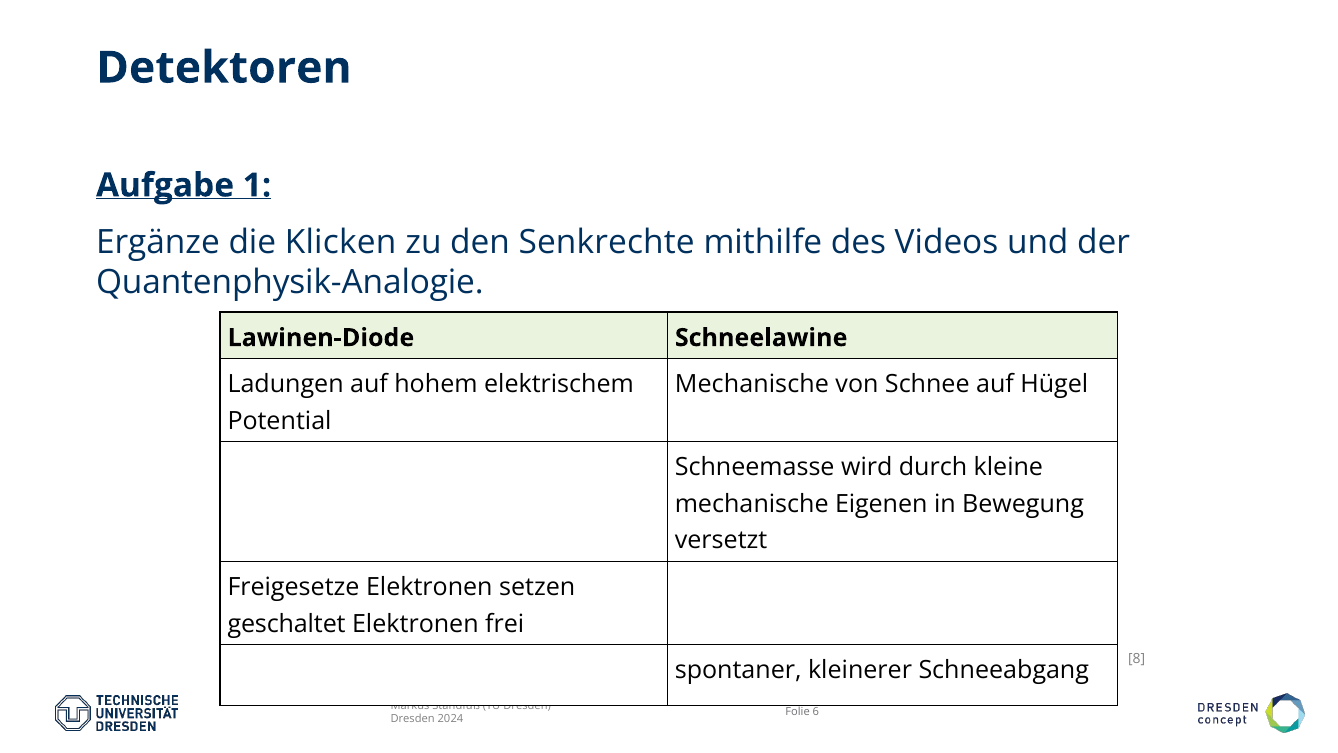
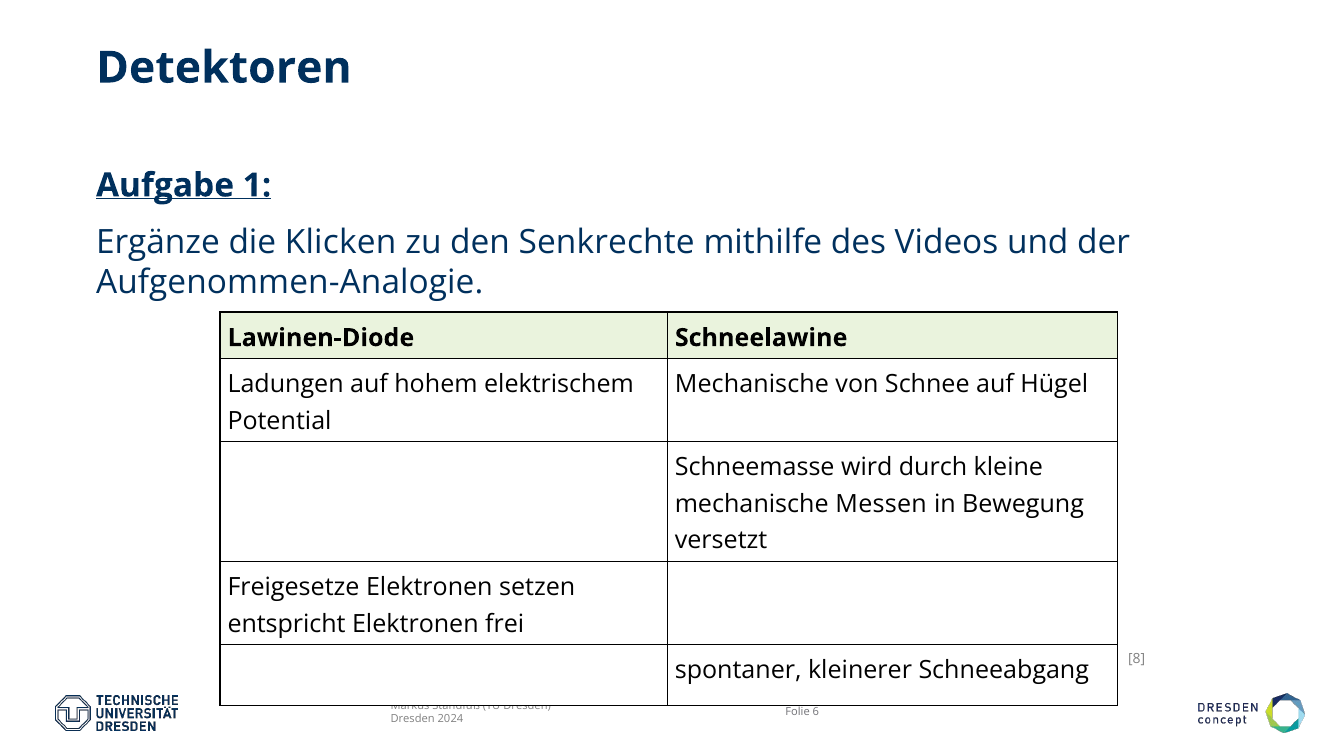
Quantenphysik-Analogie: Quantenphysik-Analogie -> Aufgenommen-Analogie (290, 282)
Eigenen: Eigenen -> Messen (881, 504)
geschaltet: geschaltet -> entspricht (287, 623)
